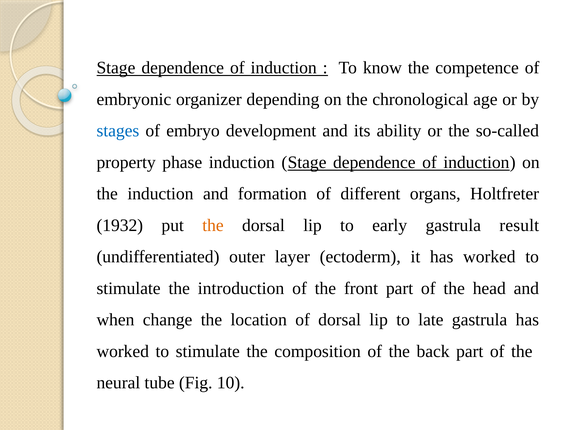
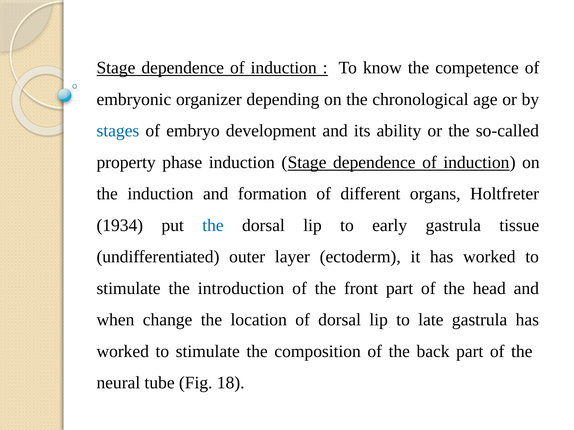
1932: 1932 -> 1934 (120, 226)
the colour: orange -> blue (213, 226)
result: result -> tissue (519, 226)
10: 10 -> 18 (231, 383)
